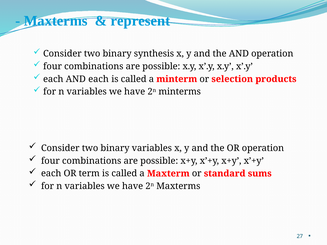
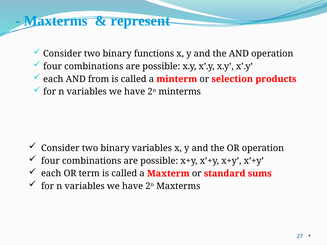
synthesis: synthesis -> functions (154, 54)
AND each: each -> from (99, 79)
